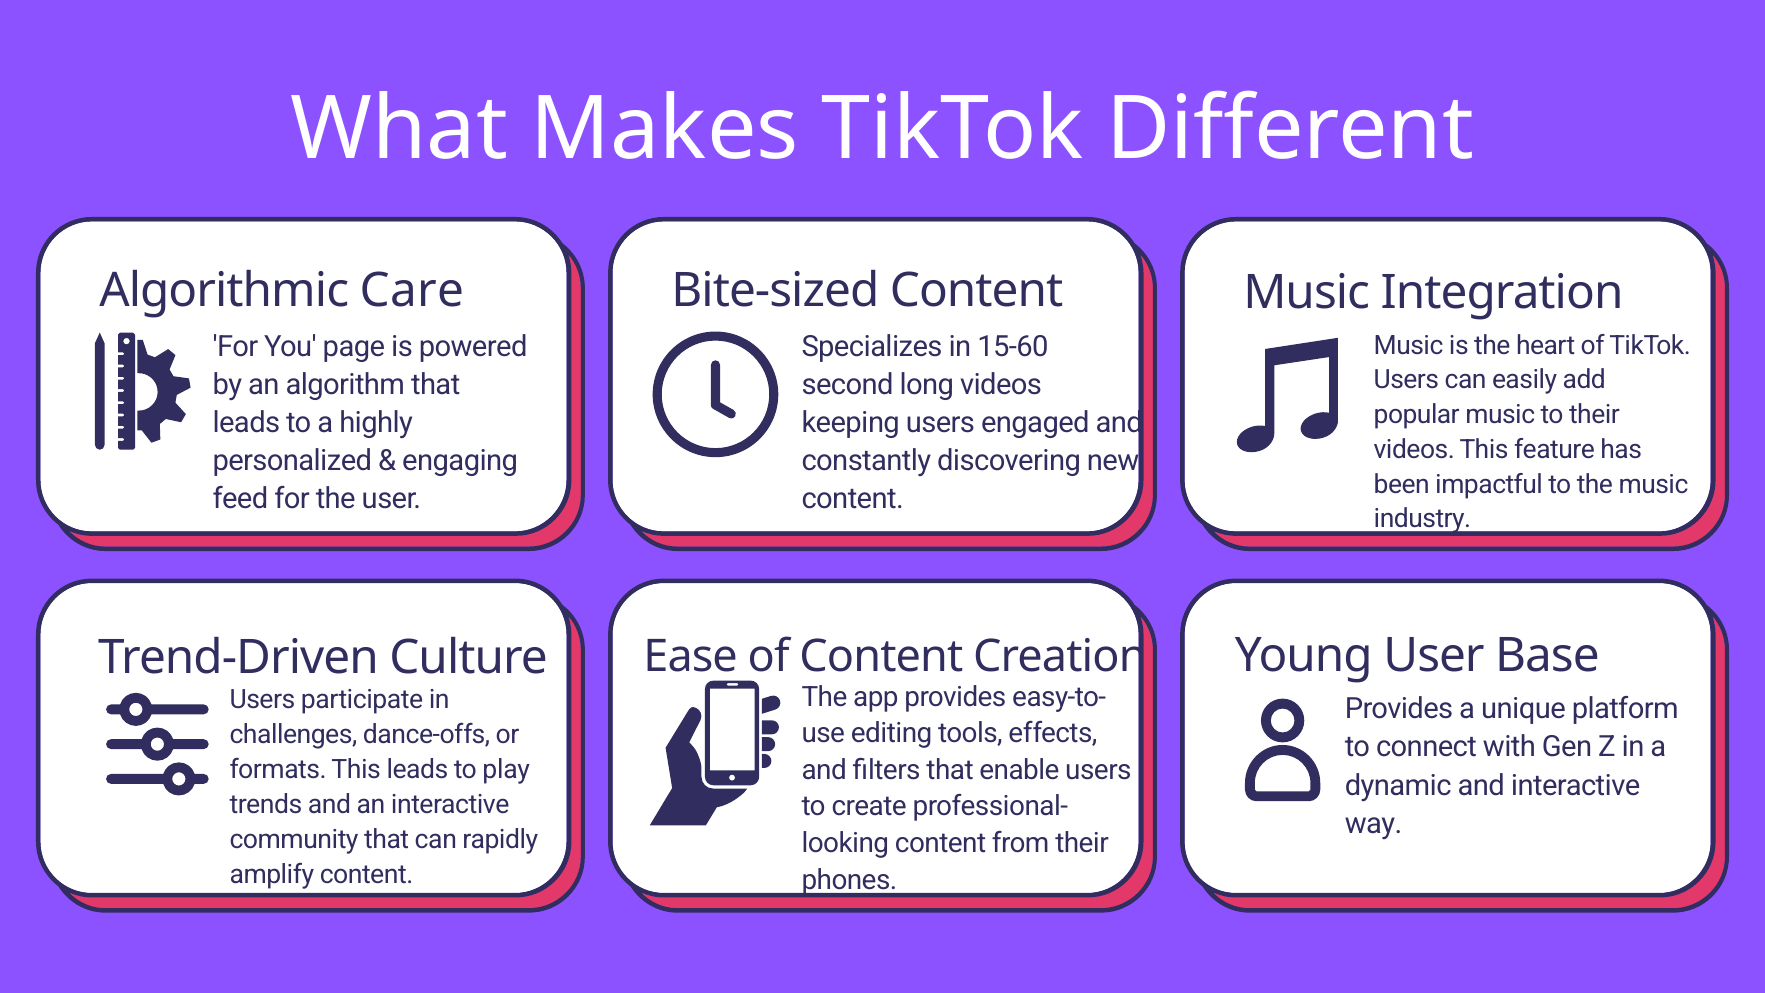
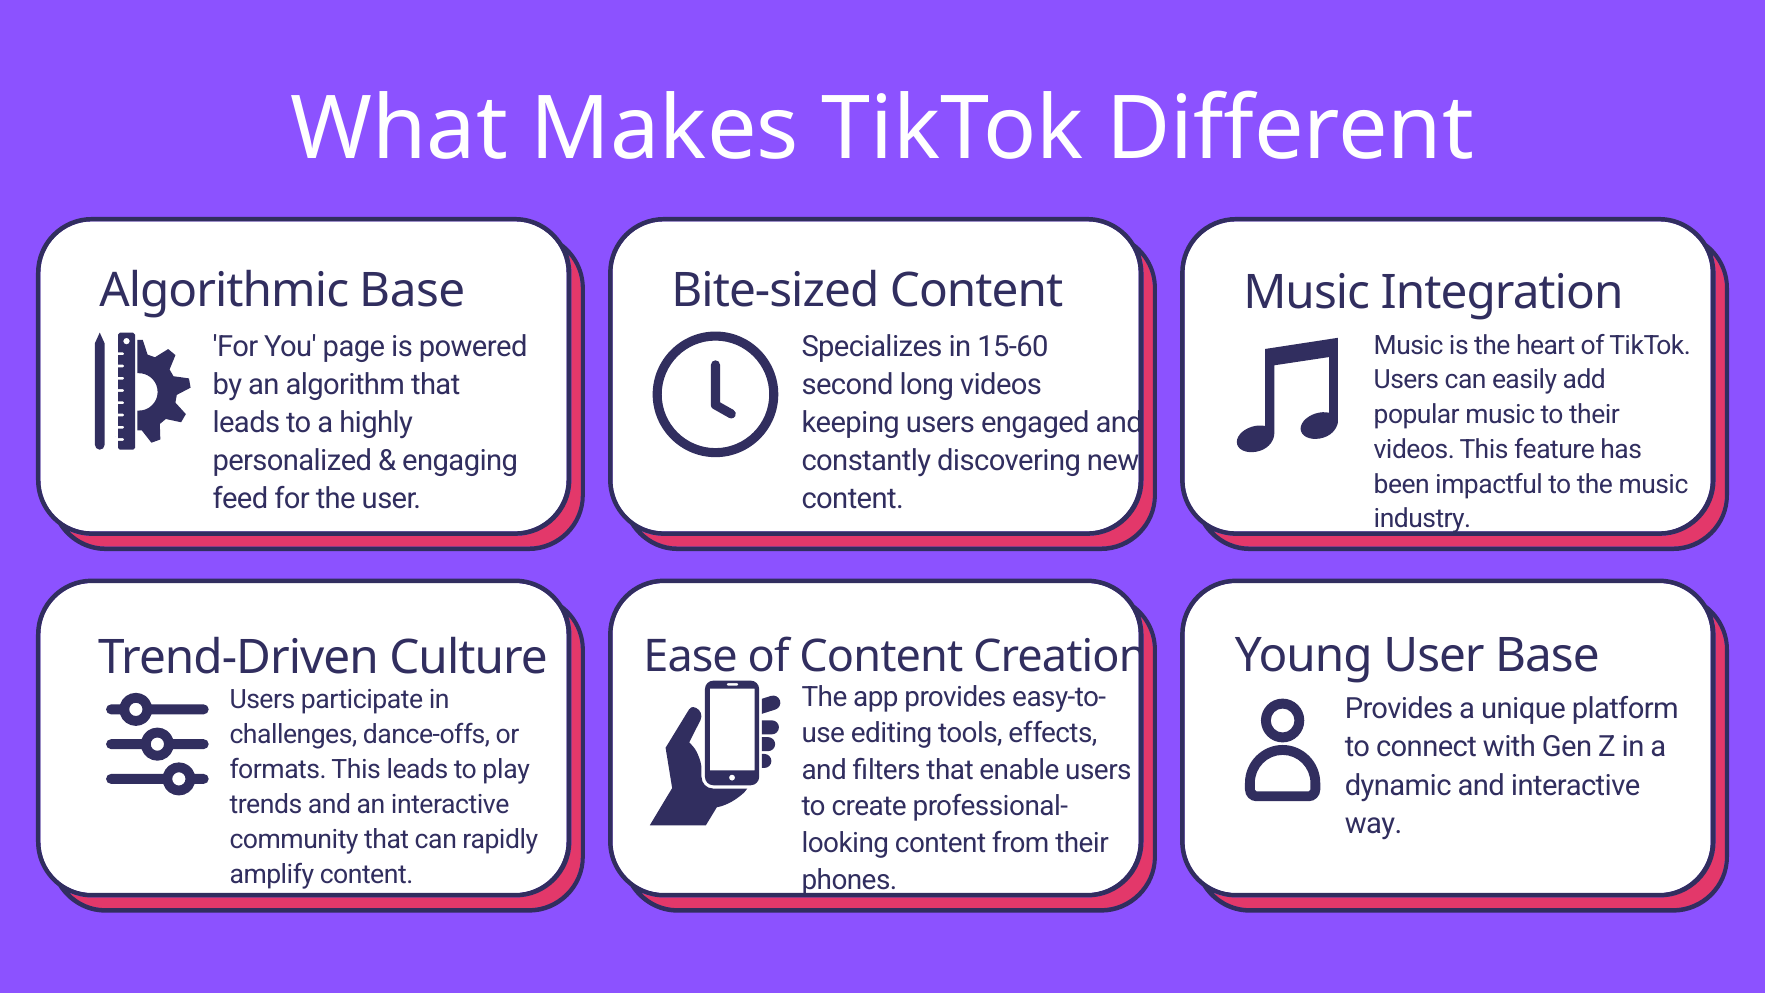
Algorithmic Care: Care -> Base (412, 291)
